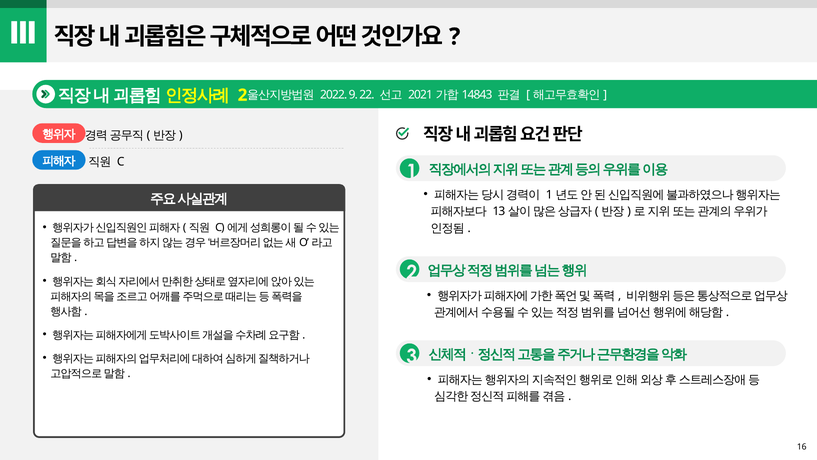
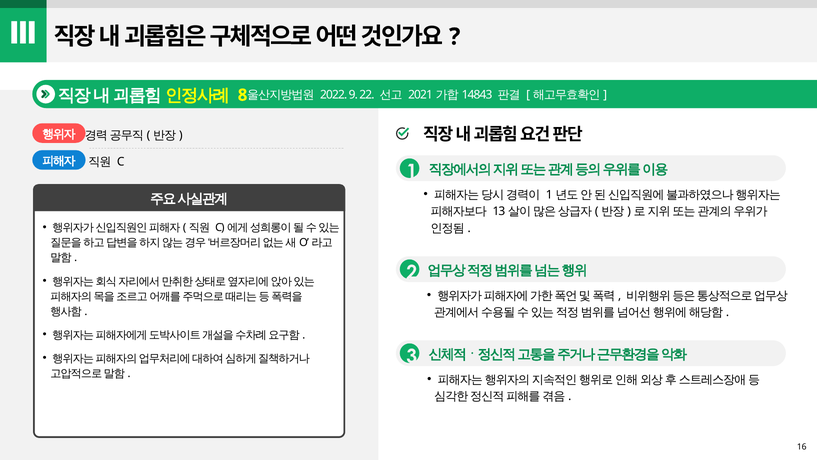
2: 2 -> 8 (243, 95)
